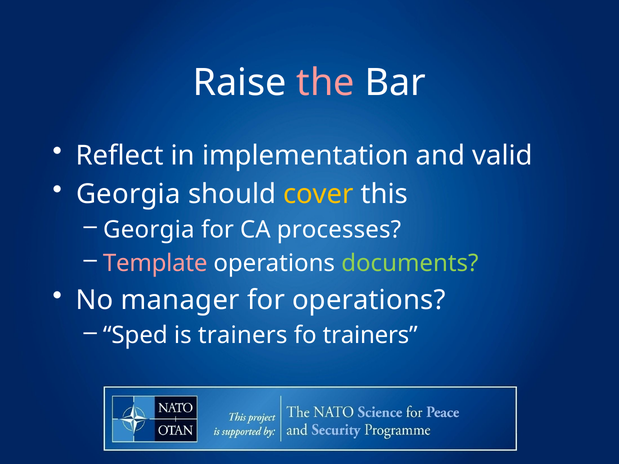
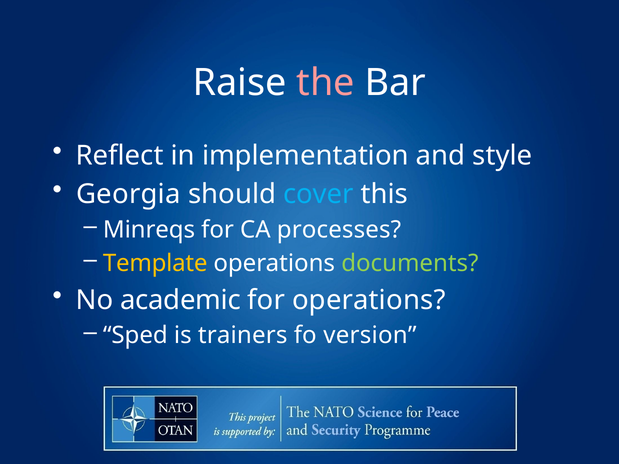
valid: valid -> style (502, 156)
cover colour: yellow -> light blue (318, 194)
Georgia: Georgia -> Minreqs (149, 230)
Template colour: pink -> yellow (155, 263)
manager: manager -> academic (181, 300)
fo trainers: trainers -> version (370, 336)
